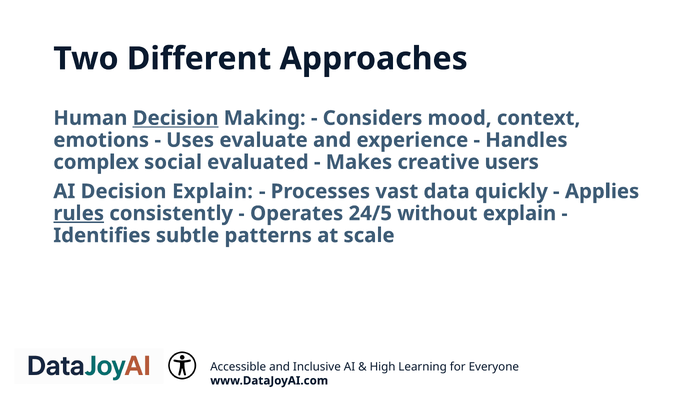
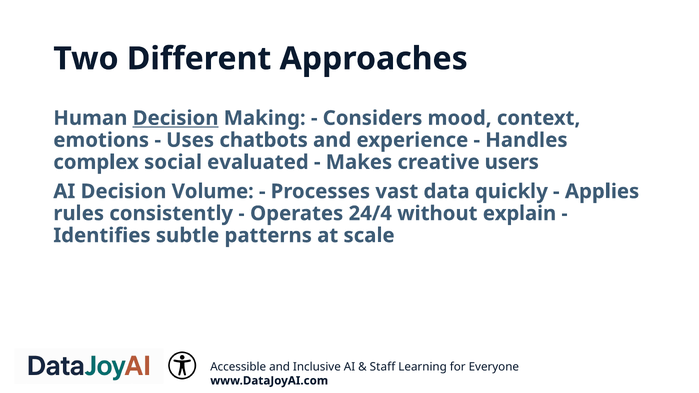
evaluate: evaluate -> chatbots (264, 140)
Decision Explain: Explain -> Volume (213, 192)
rules underline: present -> none (79, 214)
24/5: 24/5 -> 24/4 (370, 214)
High: High -> Staff (382, 367)
